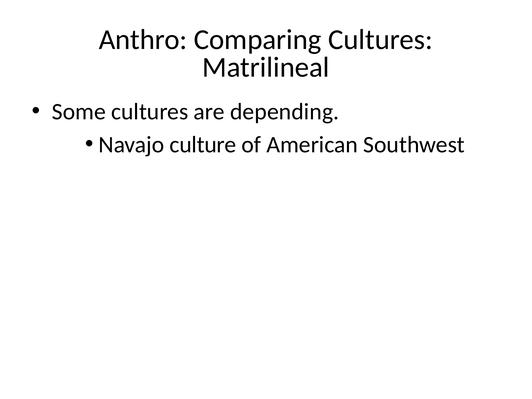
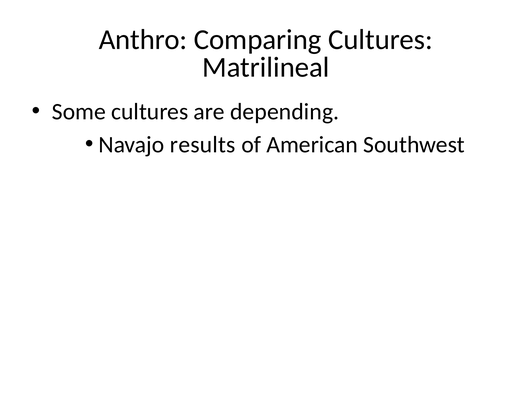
culture: culture -> results (203, 145)
